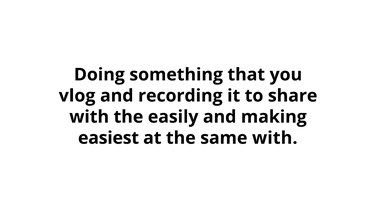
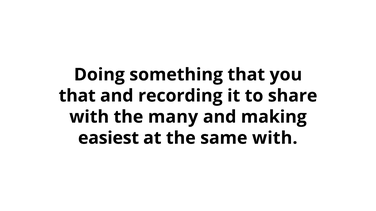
vlog: vlog -> that (77, 96)
easily: easily -> many (173, 117)
